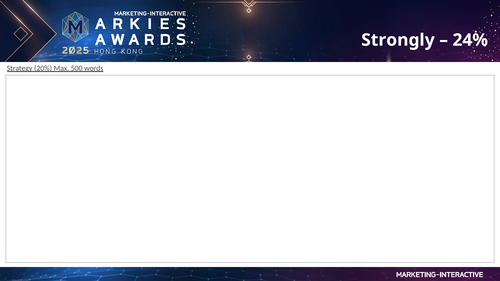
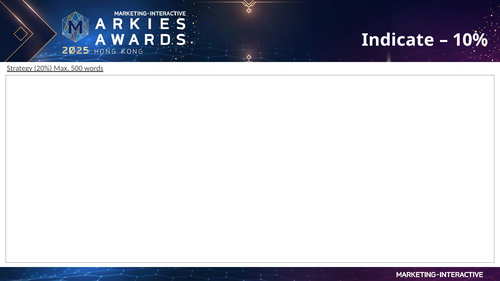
Strongly: Strongly -> Indicate (398, 40)
24%: 24% -> 10% (470, 40)
